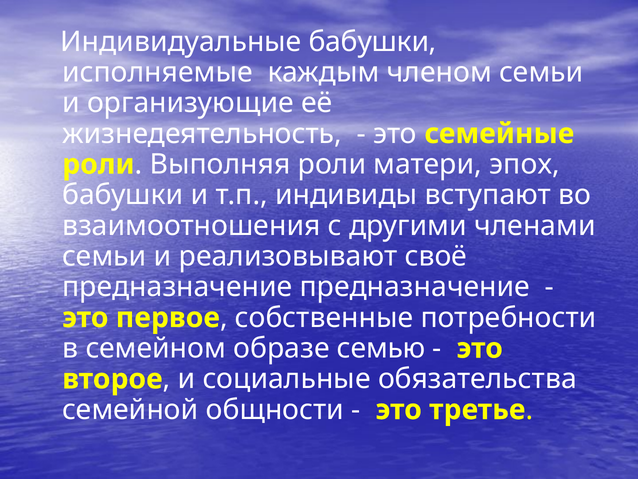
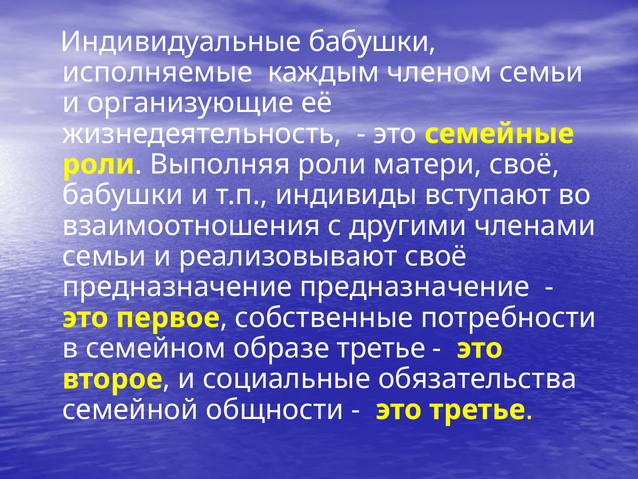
матери эпох: эпох -> своё (524, 164)
образе семью: семью -> третье (381, 348)
